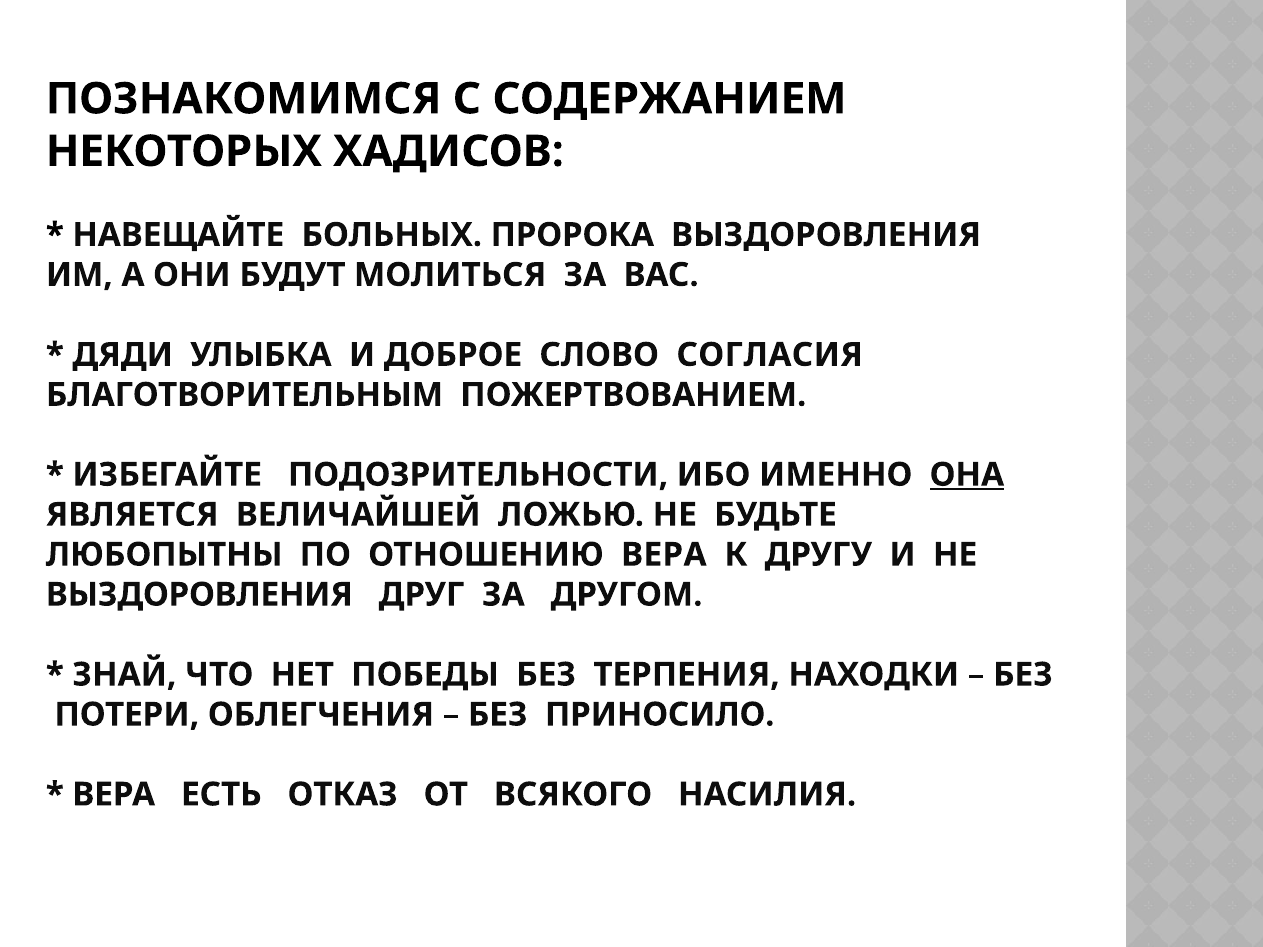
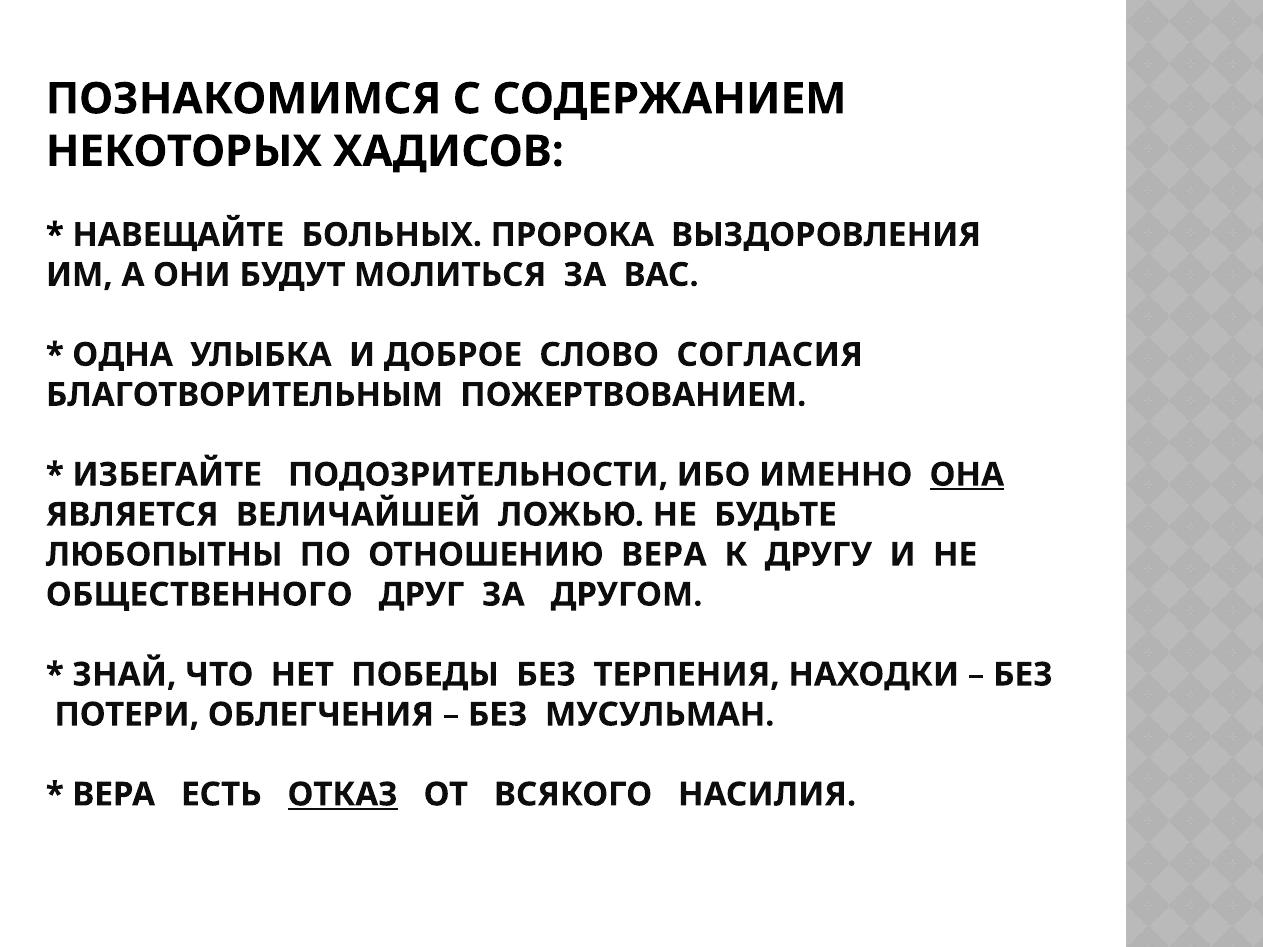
ДЯДИ: ДЯДИ -> ОДНА (123, 355)
ВЫЗДОРОВЛЕНИЯ: ВЫЗДОРОВЛЕНИЯ -> ОБЩЕСТВЕННОГО (199, 595)
ПРИНОСИЛО: ПРИНОСИЛО -> МУСУЛЬМАН (660, 715)
ОТКАЗ underline: none -> present (343, 795)
